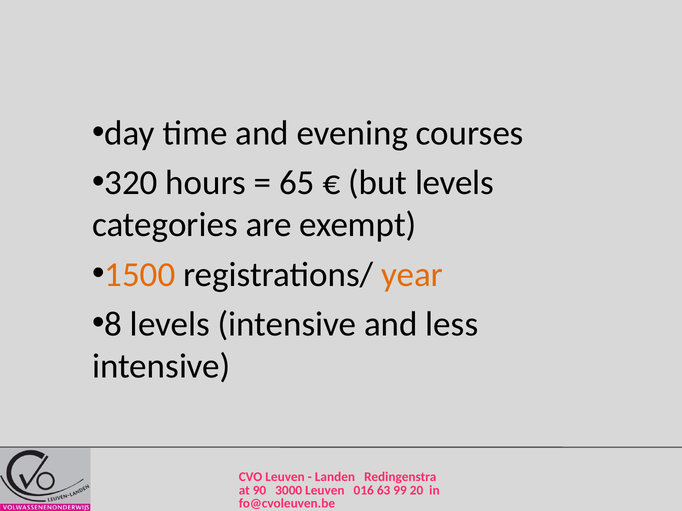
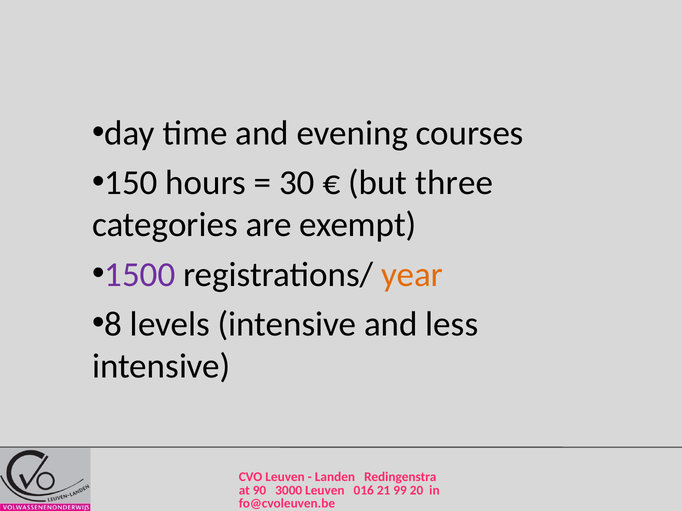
320: 320 -> 150 (131, 183)
65: 65 -> 30 (297, 183)
but levels: levels -> three (454, 183)
1500 colour: orange -> purple (140, 275)
63: 63 -> 21 (384, 491)
